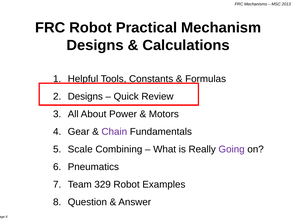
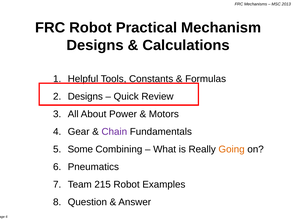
Scale: Scale -> Some (80, 150)
Going colour: purple -> orange (232, 150)
329: 329 -> 215 (103, 185)
